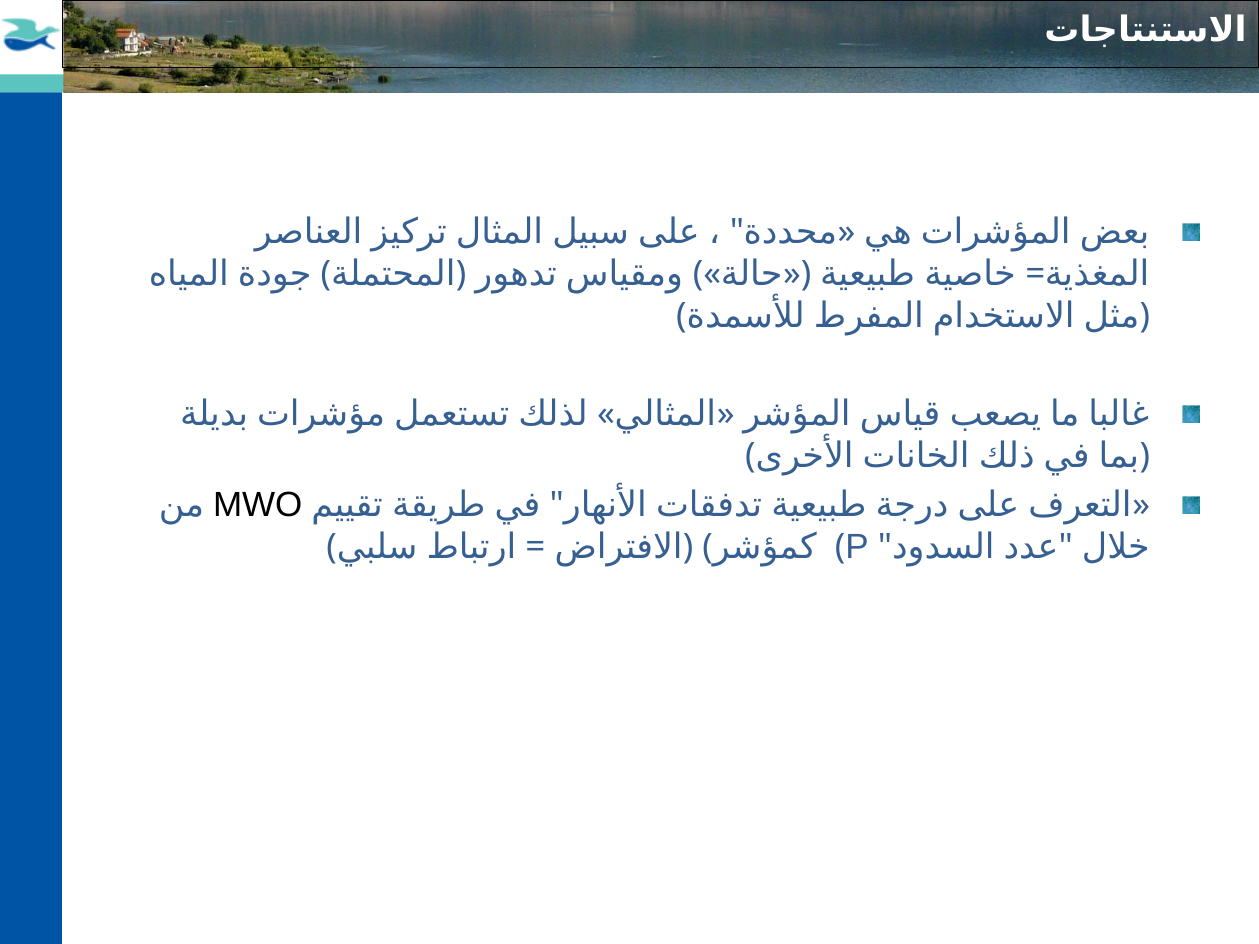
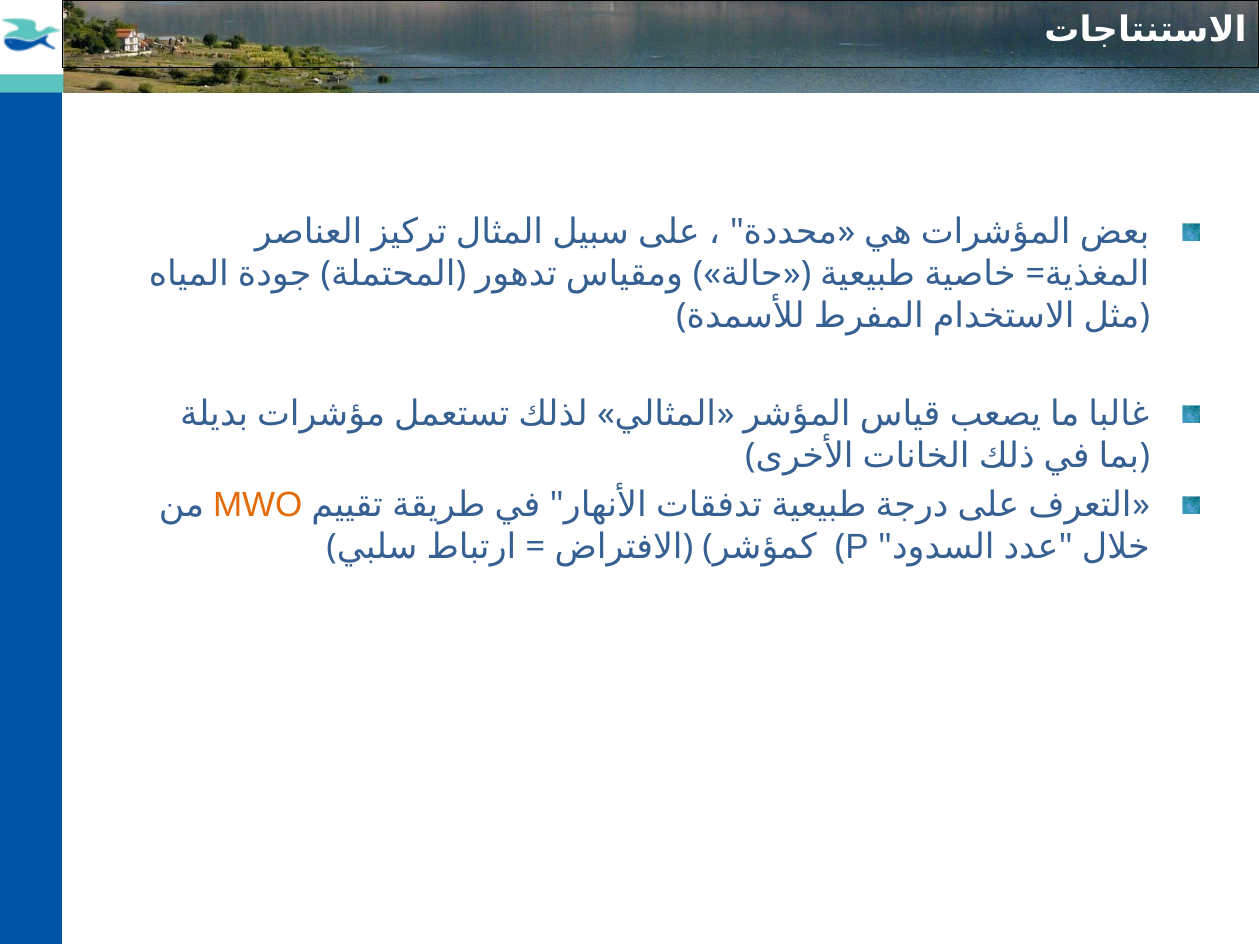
MWO colour: black -> orange (258, 505)
